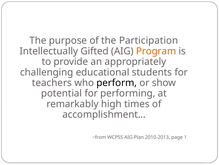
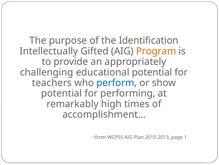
Participation: Participation -> Identification (149, 40)
educational students: students -> potential (152, 72)
perform colour: black -> blue (117, 82)
